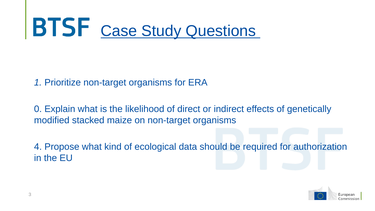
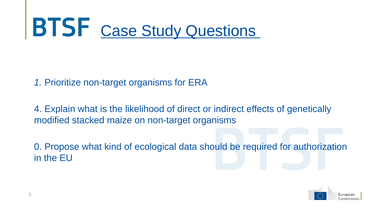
2 0: 0 -> 4 (38, 109)
3 4: 4 -> 0 (38, 147)
